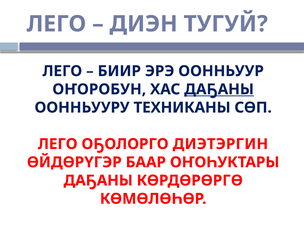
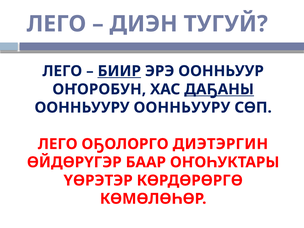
БИИР underline: none -> present (119, 71)
ООННЬУУРУ ТЕХНИКАНЫ: ТЕХНИКАНЫ -> ООННЬУУРУ (182, 108)
ДАҔАНЫ: ДАҔАНЫ -> ҮӨРЭТЭР (98, 181)
